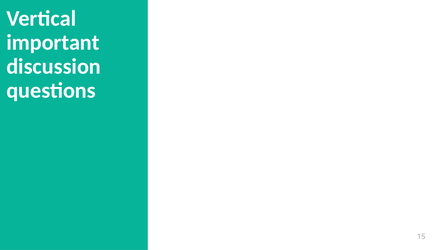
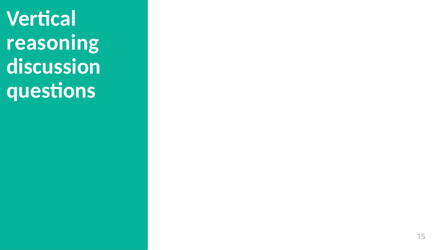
important: important -> reasoning (53, 42)
